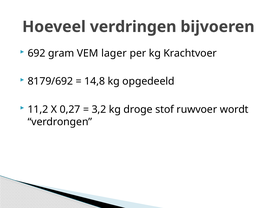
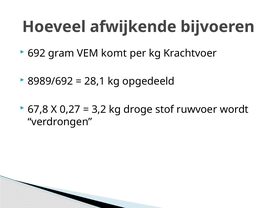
verdringen: verdringen -> afwijkende (133, 27)
lager: lager -> komt (114, 53)
8179/692: 8179/692 -> 8989/692 (50, 81)
14,8: 14,8 -> 28,1 (95, 81)
11,2: 11,2 -> 67,8 (38, 109)
